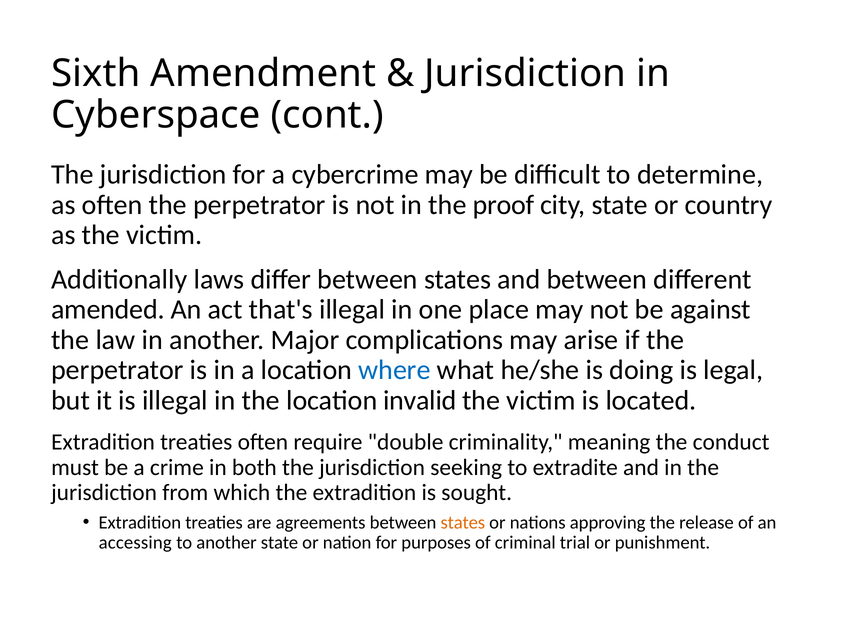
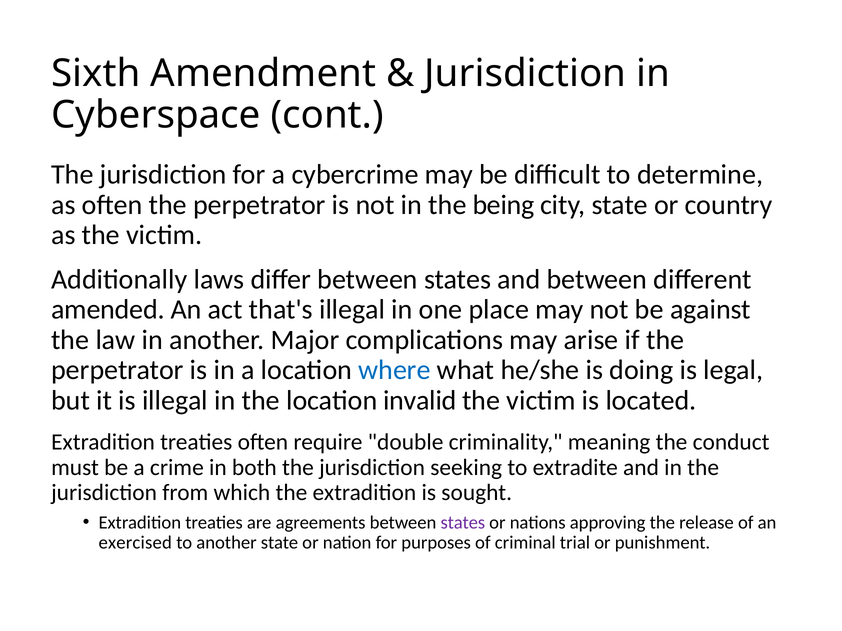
proof: proof -> being (504, 205)
states colour: orange -> purple (463, 523)
accessing: accessing -> exercised (135, 543)
